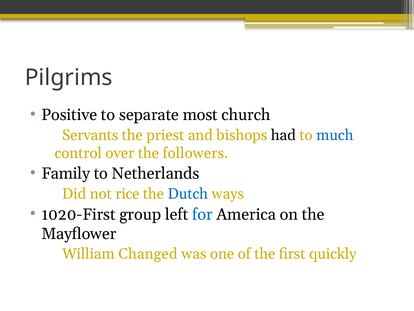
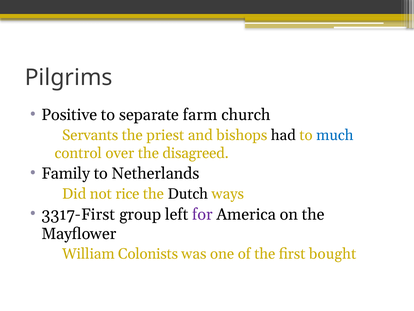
most: most -> farm (200, 115)
followers: followers -> disagreed (196, 153)
Dutch colour: blue -> black (188, 194)
1020-First: 1020-First -> 3317-First (78, 214)
for colour: blue -> purple (202, 214)
Changed: Changed -> Colonists (148, 254)
quickly: quickly -> bought (333, 254)
